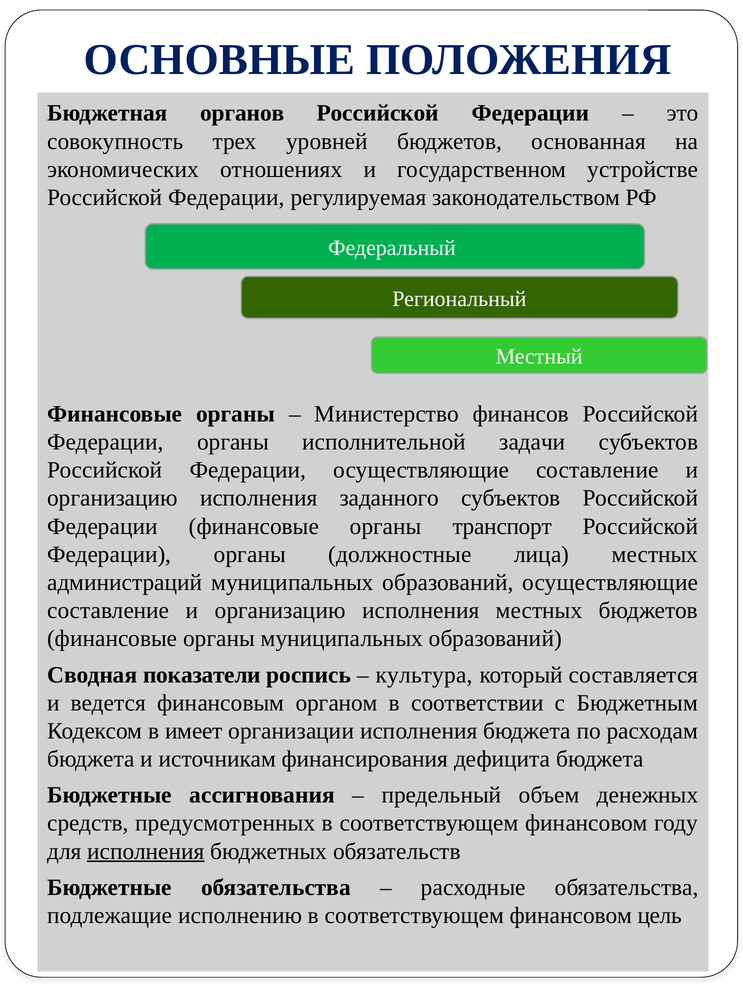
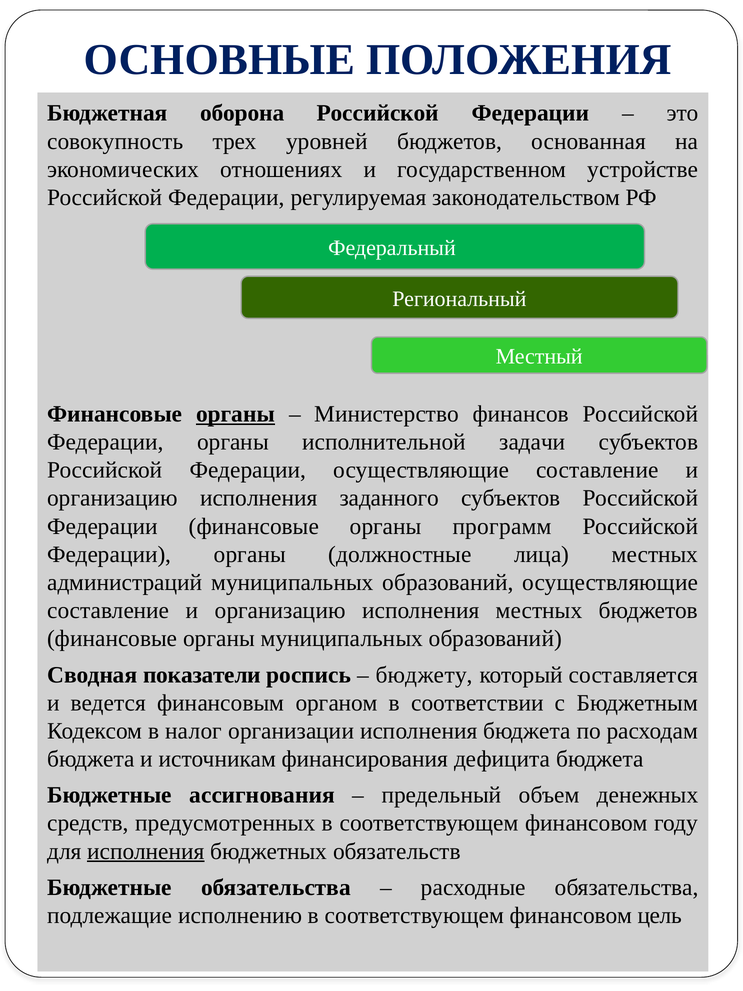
органов: органов -> оборона (242, 113)
органы underline: none -> present (236, 414)
транспорт: транспорт -> программ (502, 526)
культура: культура -> бюджету (424, 675)
имеет: имеет -> налог (194, 731)
